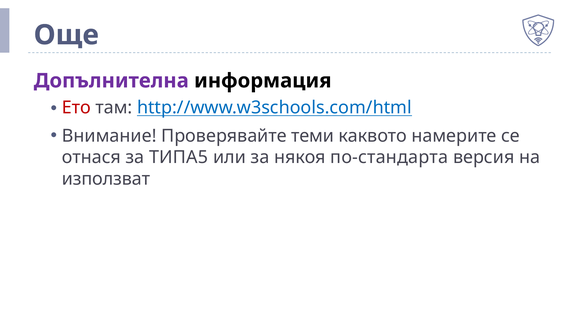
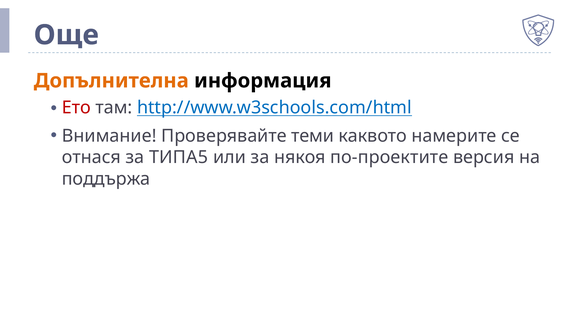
Допълнителна colour: purple -> orange (111, 81)
по-стандарта: по-стандарта -> по-проектите (389, 158)
използват: използват -> поддържа (106, 179)
